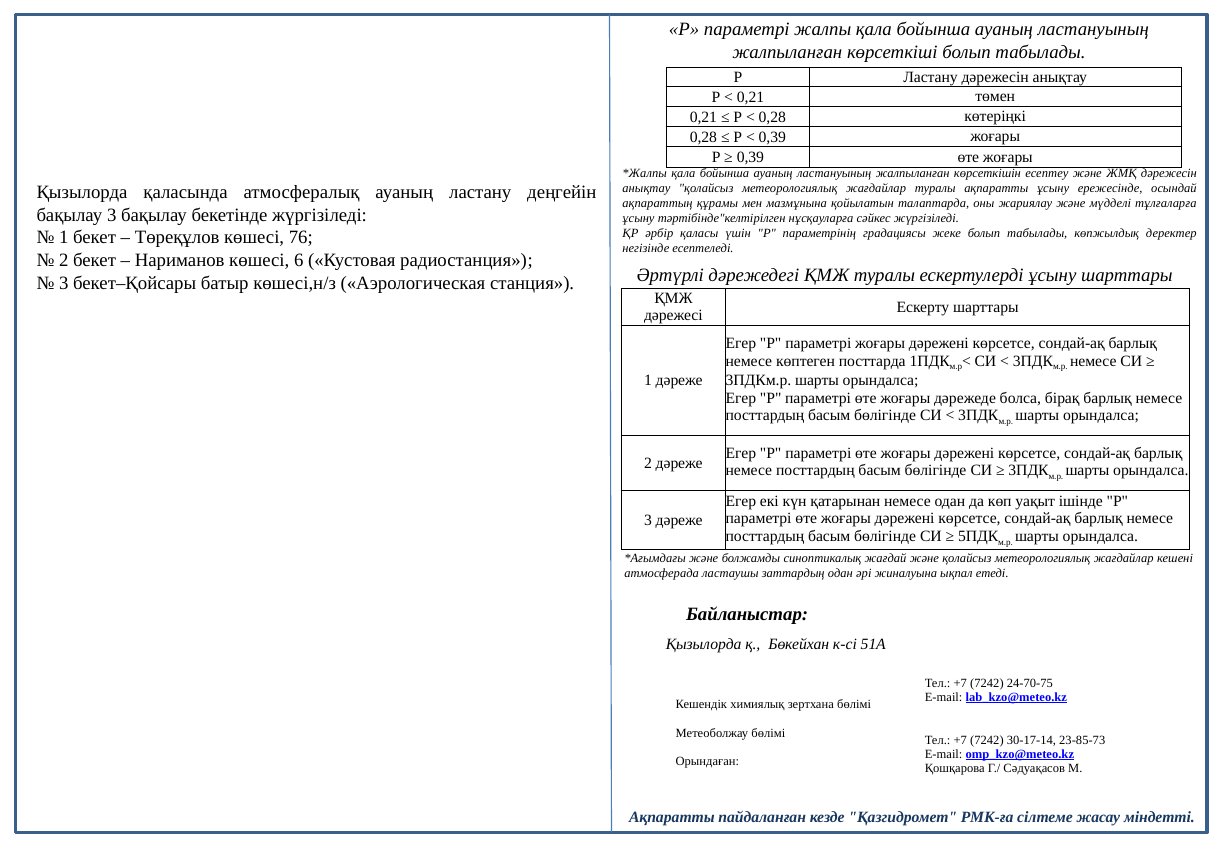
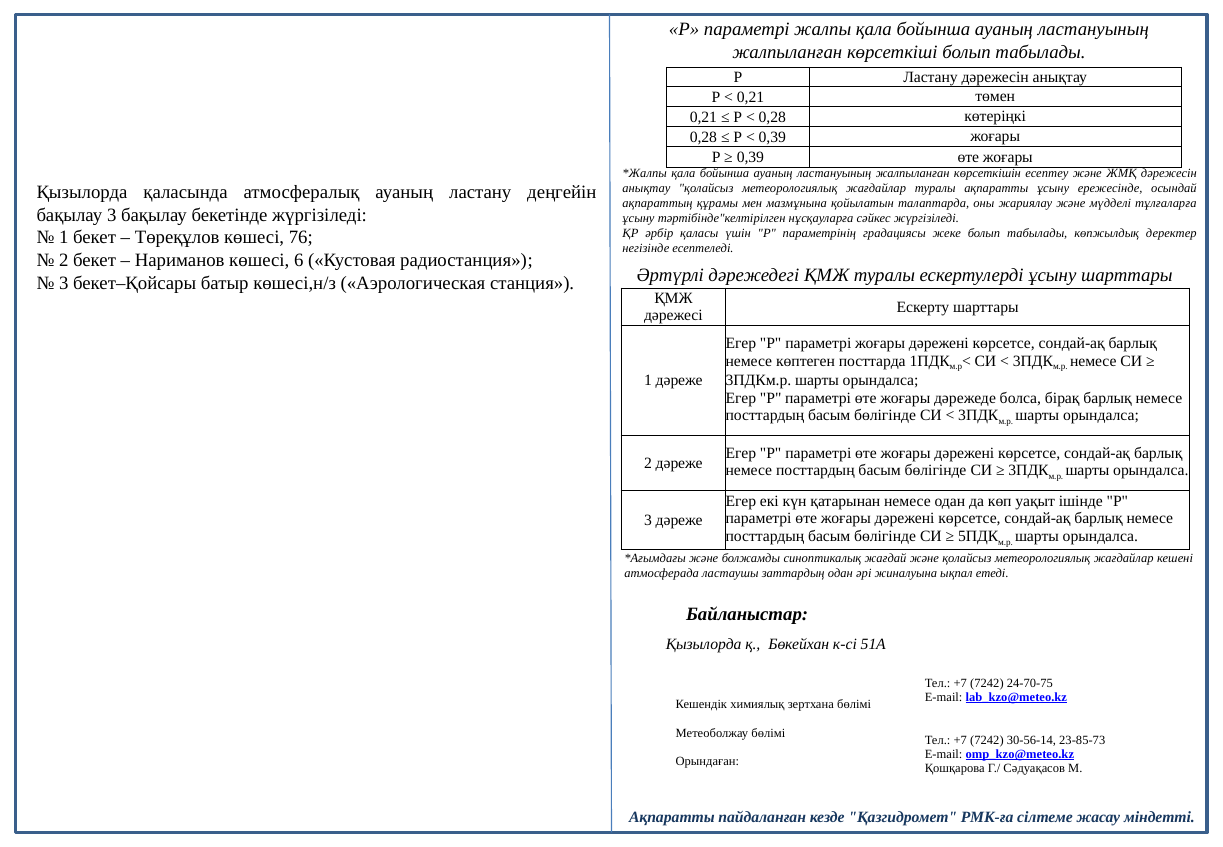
30-17-14: 30-17-14 -> 30-56-14 (1031, 740)
